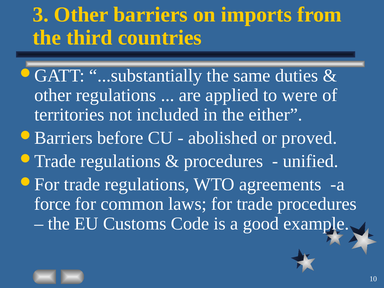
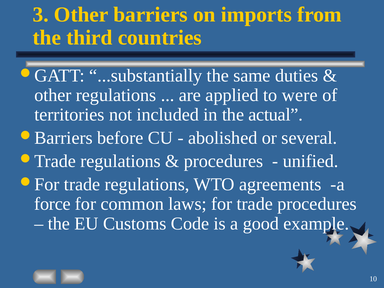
either: either -> actual (276, 115)
proved: proved -> several (309, 138)
